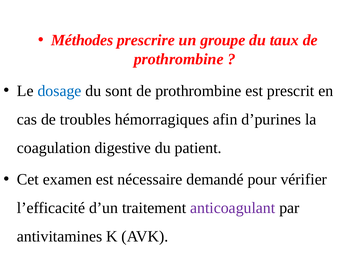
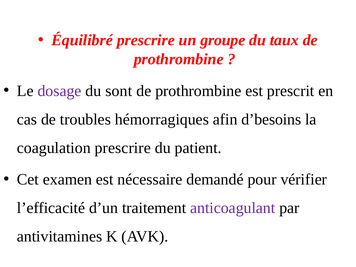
Méthodes: Méthodes -> Équilibré (82, 40)
dosage colour: blue -> purple (60, 91)
d’purines: d’purines -> d’besoins (271, 119)
coagulation digestive: digestive -> prescrire (123, 148)
